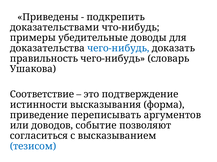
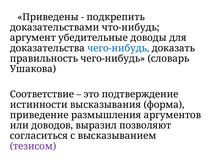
примеры: примеры -> аргумент (33, 38)
переписывать: переписывать -> размышления (106, 116)
событие: событие -> выразил (96, 126)
тезисом colour: blue -> purple (33, 147)
